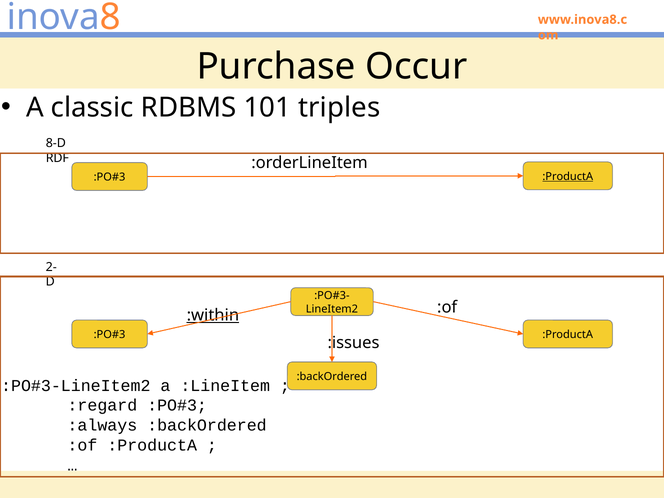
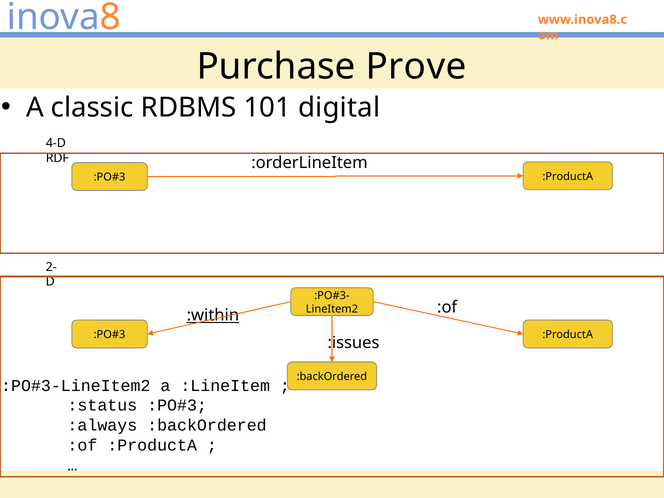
Occur: Occur -> Prove (416, 67)
triples: triples -> digital (339, 107)
8-D: 8-D -> 4-D (56, 143)
:ProductA underline: present -> none (568, 177)
:regard: :regard -> :status (102, 405)
